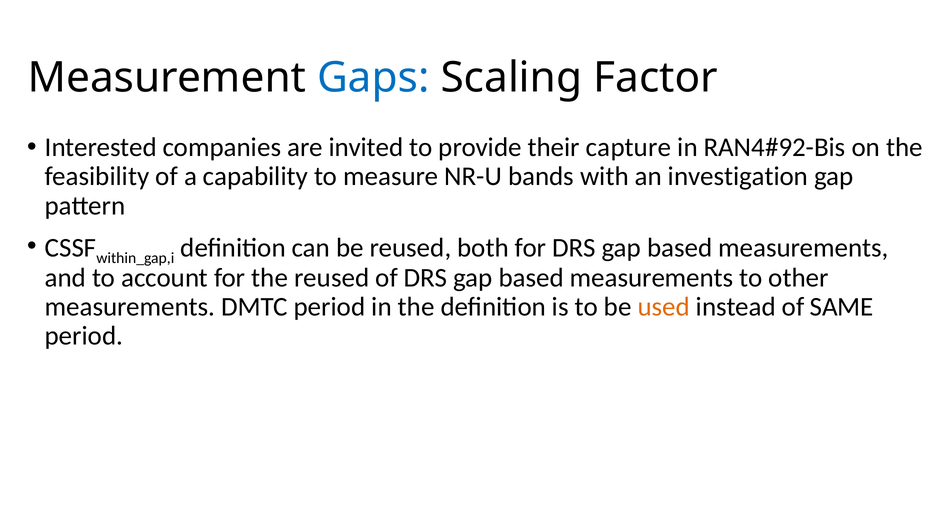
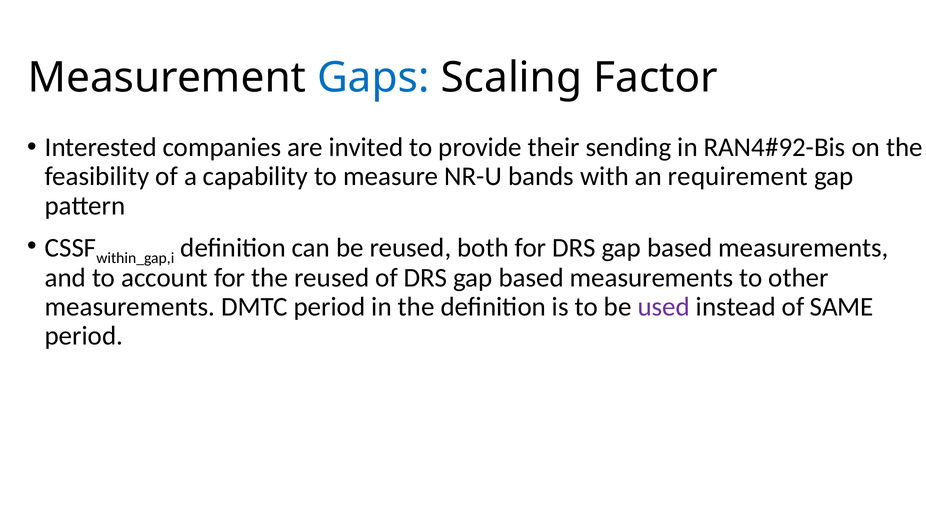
capture: capture -> sending (629, 147)
investigation: investigation -> requirement (738, 177)
used colour: orange -> purple (664, 307)
